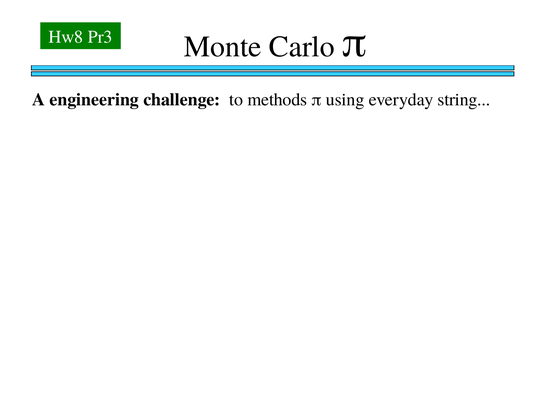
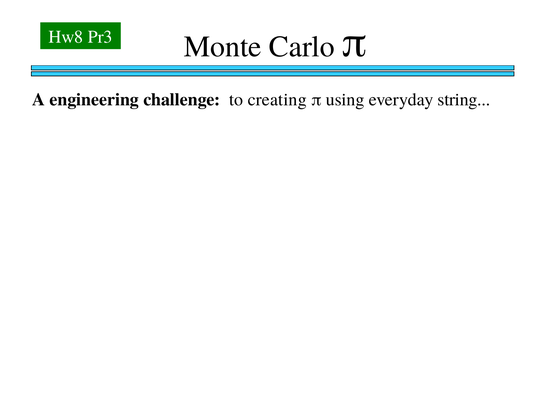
methods: methods -> creating (277, 100)
